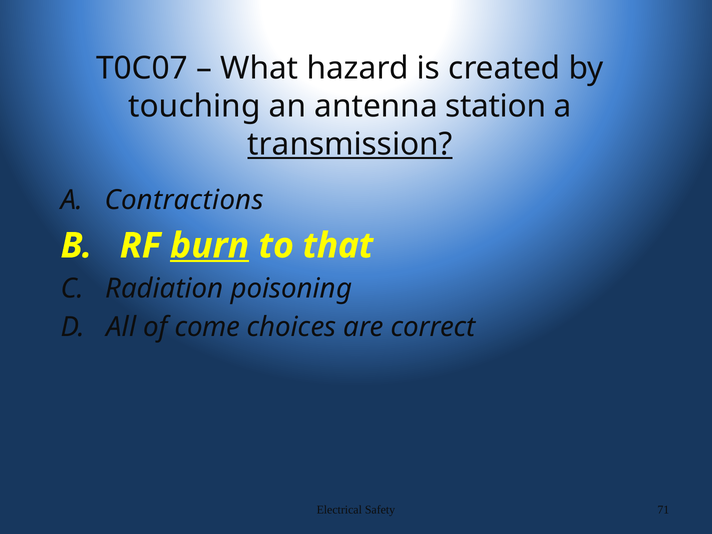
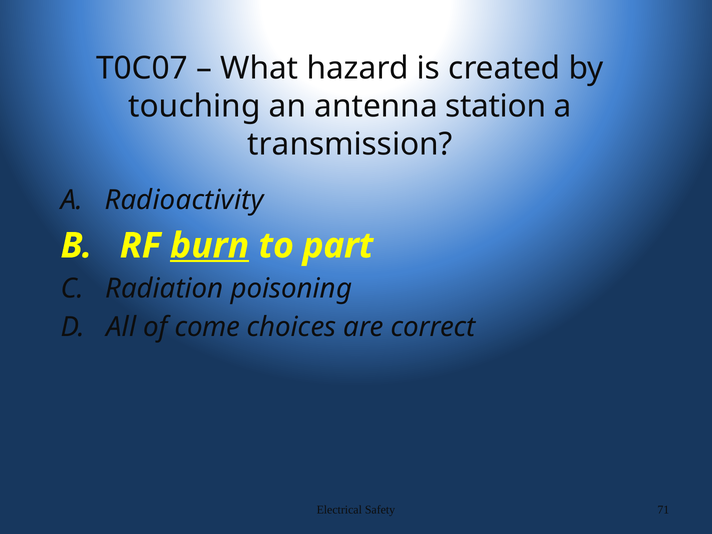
transmission underline: present -> none (350, 144)
Contractions: Contractions -> Radioactivity (184, 200)
that: that -> part (338, 246)
